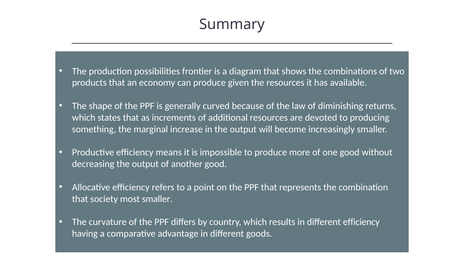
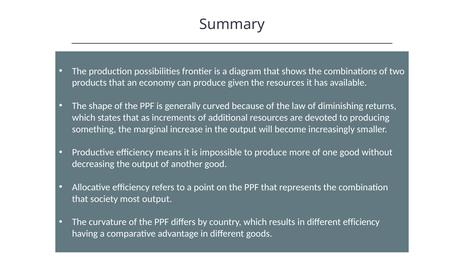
most smaller: smaller -> output (157, 199)
